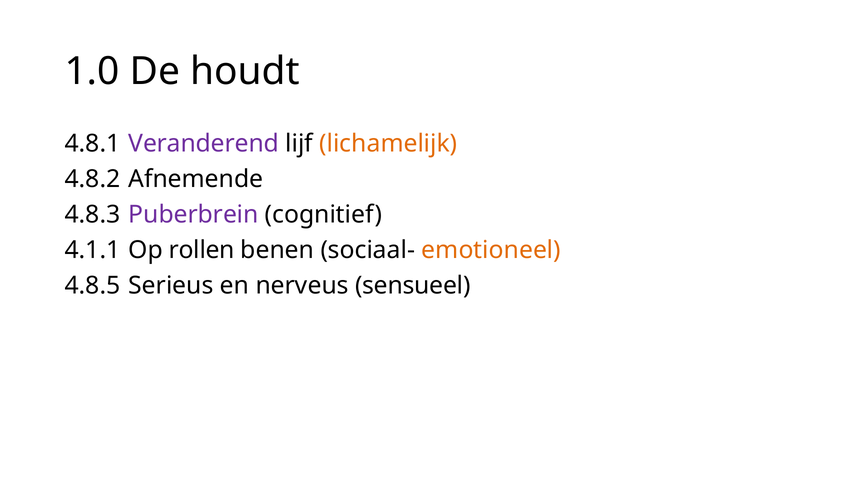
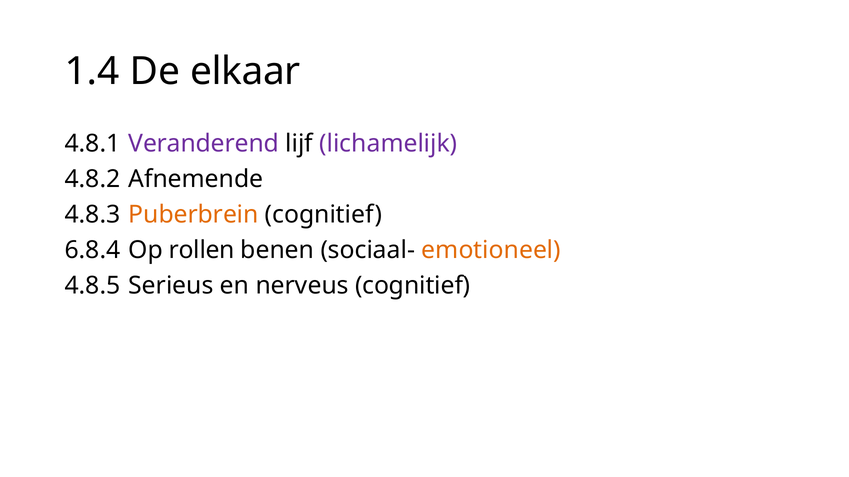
1.0: 1.0 -> 1.4 (92, 71)
houdt: houdt -> elkaar (245, 71)
lichamelijk colour: orange -> purple (388, 144)
Puberbrein colour: purple -> orange (193, 215)
4.1.1: 4.1.1 -> 6.8.4 (93, 250)
nerveus sensueel: sensueel -> cognitief (413, 286)
